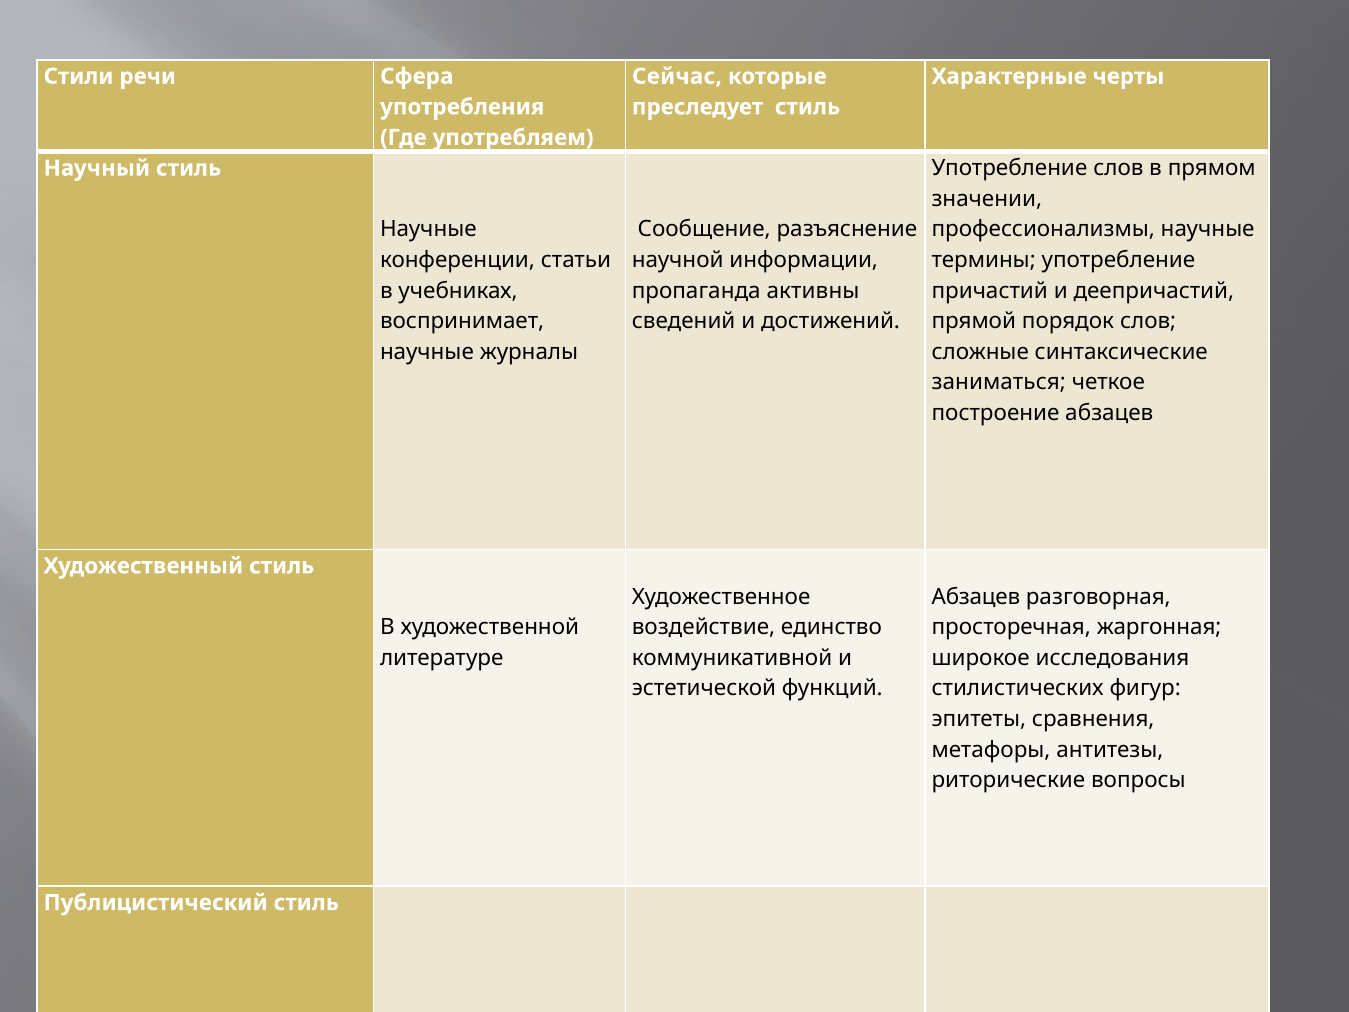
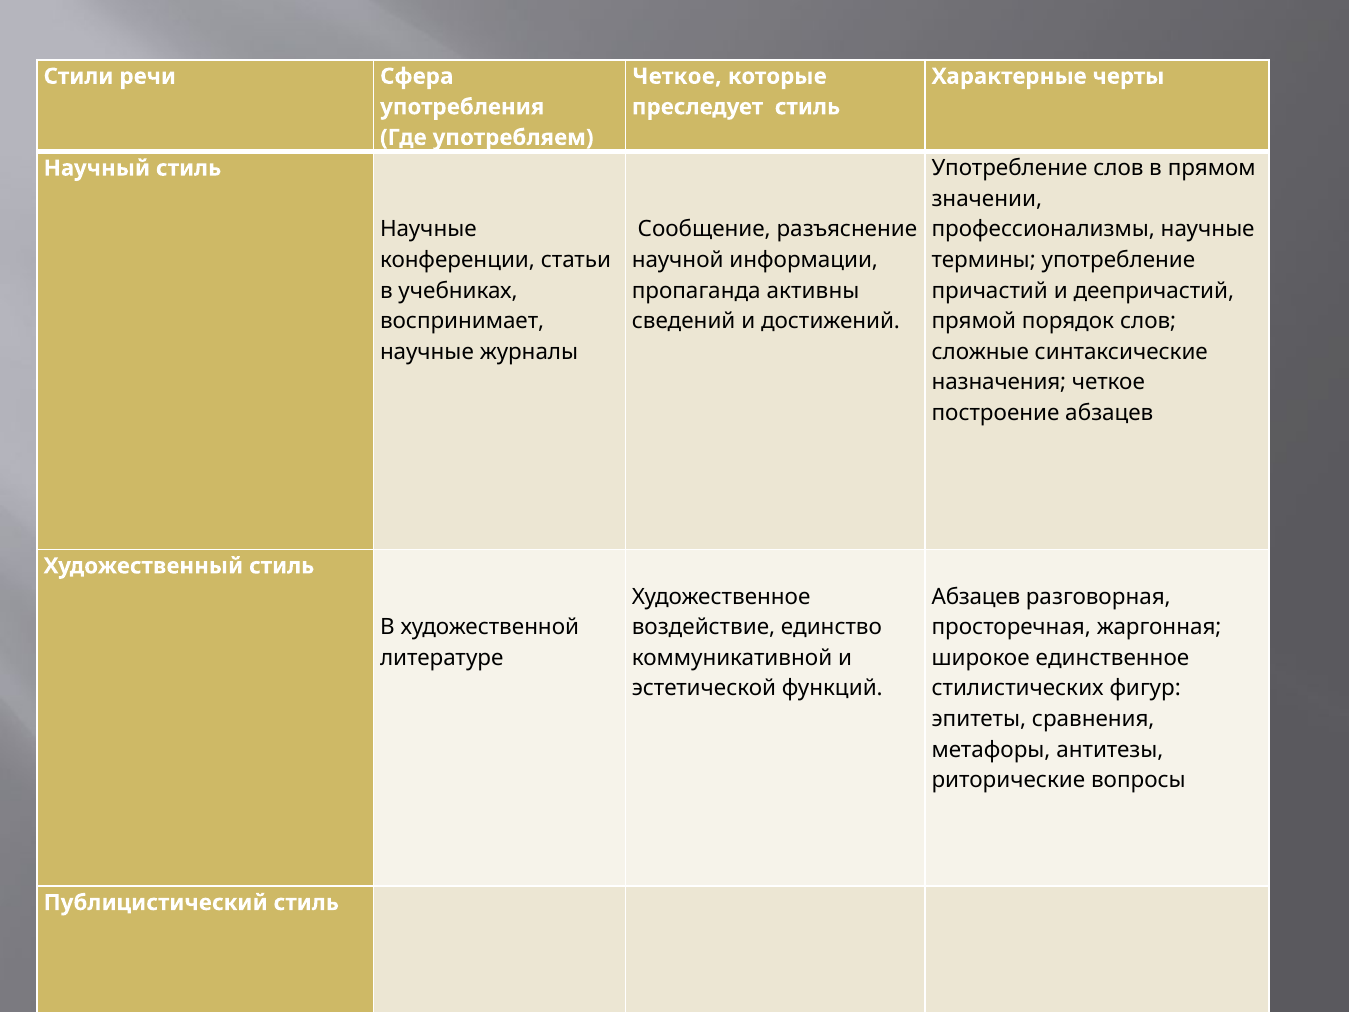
Сейчас: Сейчас -> Четкое (677, 76)
заниматься: заниматься -> назначения (999, 382)
исследования: исследования -> единственное (1112, 658)
